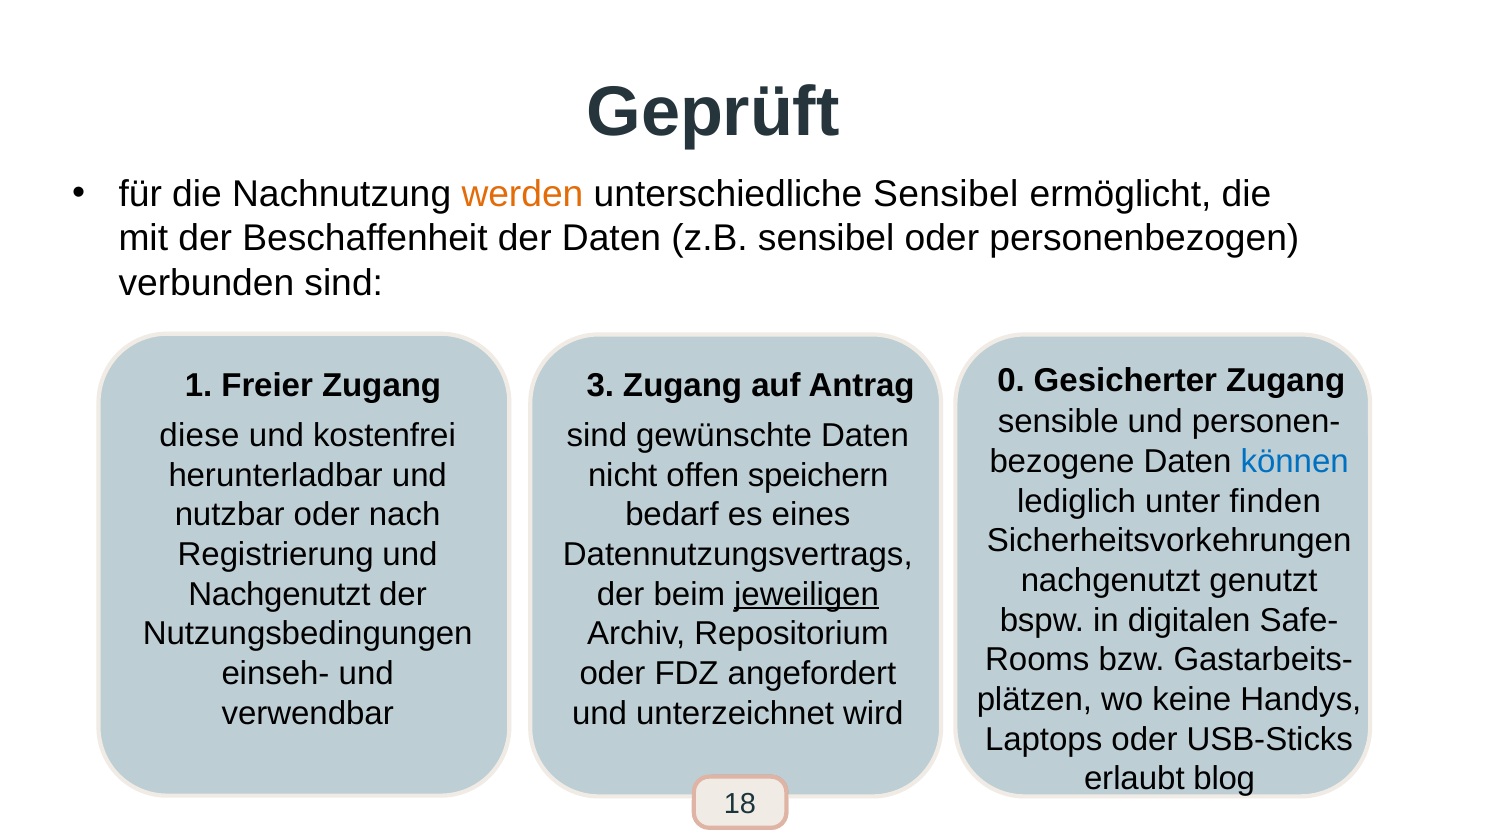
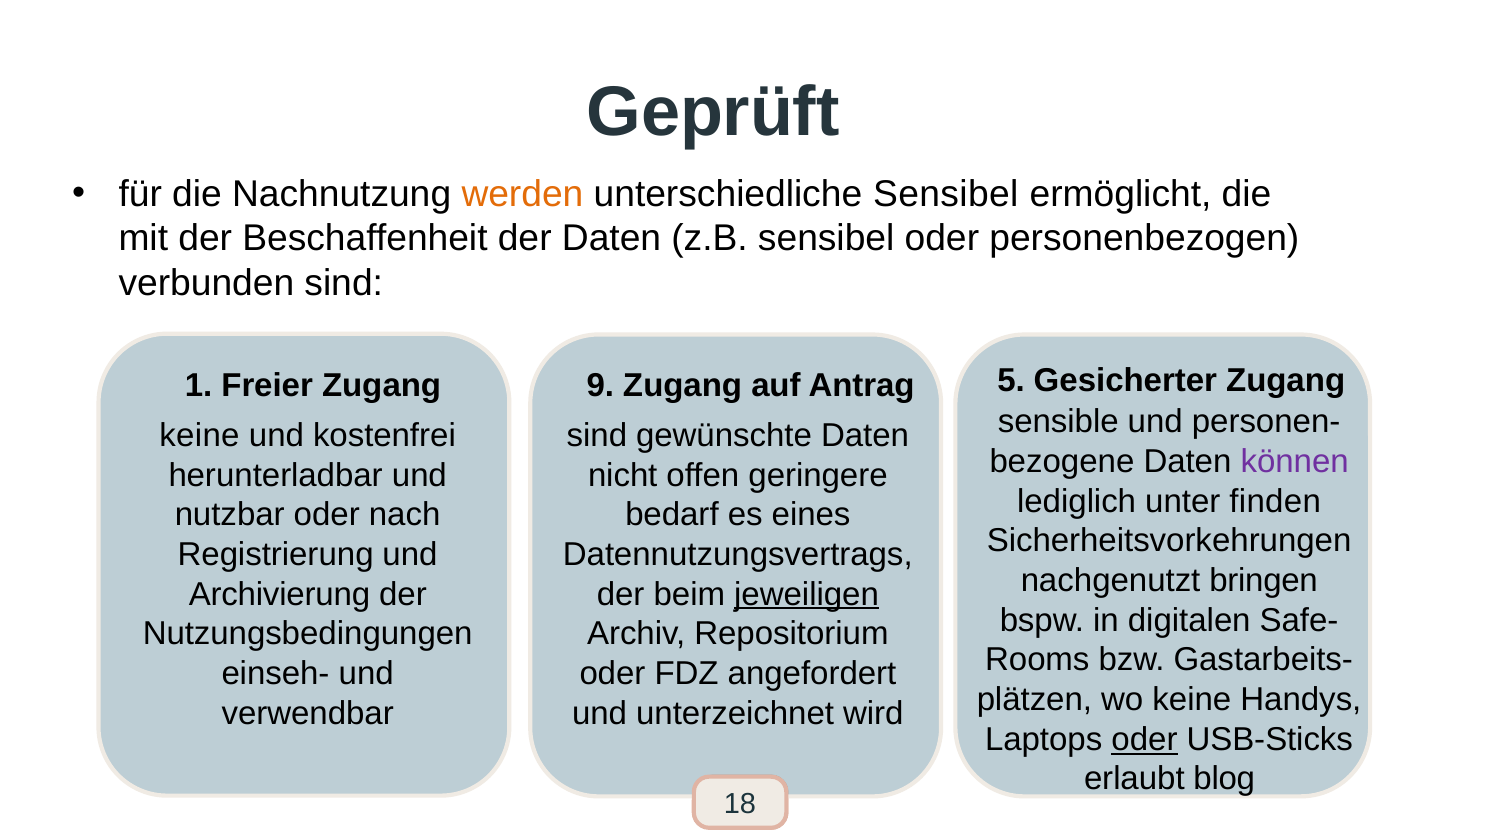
3: 3 -> 9 (600, 386)
0: 0 -> 5 (1011, 380)
diese: diese -> keine (199, 436)
können colour: blue -> purple (1295, 462)
speichern: speichern -> geringere (818, 475)
genutzt: genutzt -> bringen (1264, 581)
Nachgenutzt: Nachgenutzt -> Archivierung (279, 594)
oder underline: none -> present (1144, 739)
